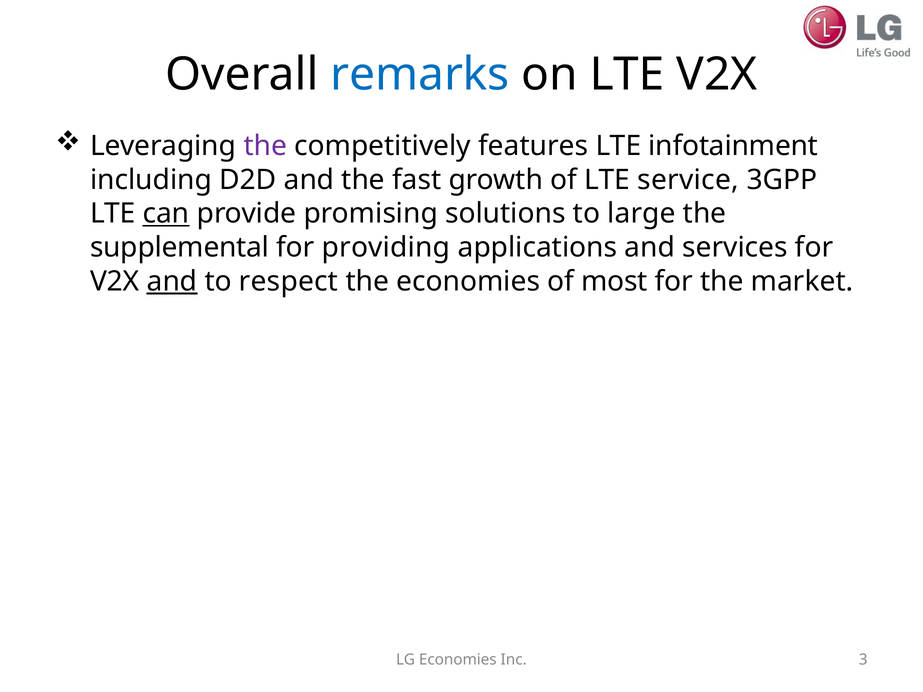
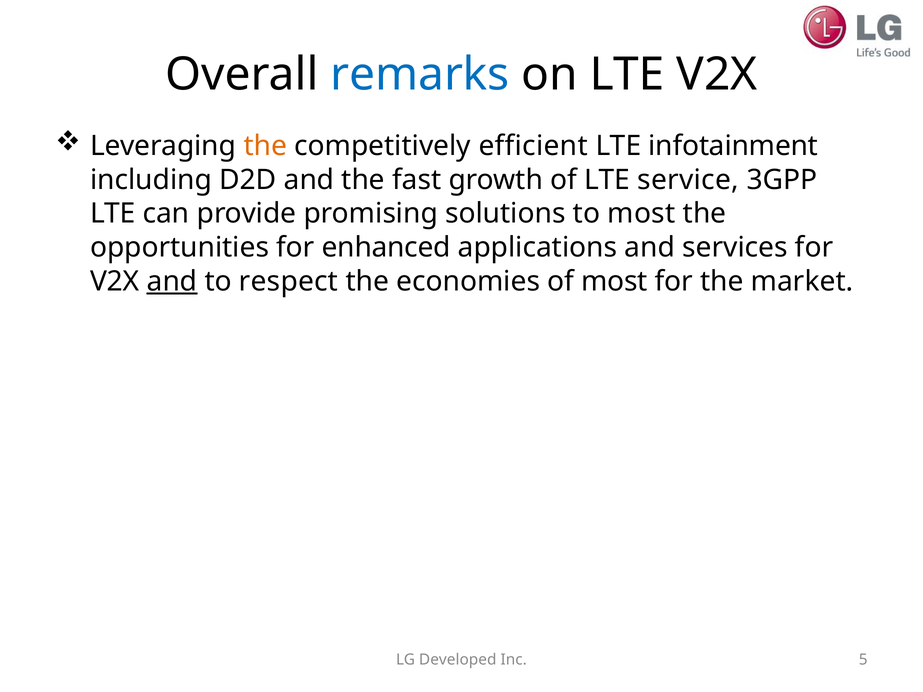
the colour: purple -> orange (265, 146)
features: features -> efficient (533, 146)
can underline: present -> none (166, 214)
to large: large -> most (641, 214)
supplemental: supplemental -> opportunities (180, 248)
providing: providing -> enhanced (386, 248)
LG Economies: Economies -> Developed (458, 660)
3: 3 -> 5 (863, 660)
